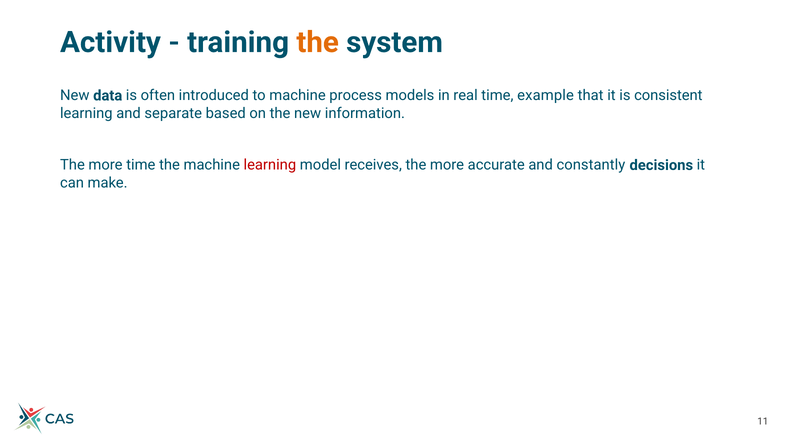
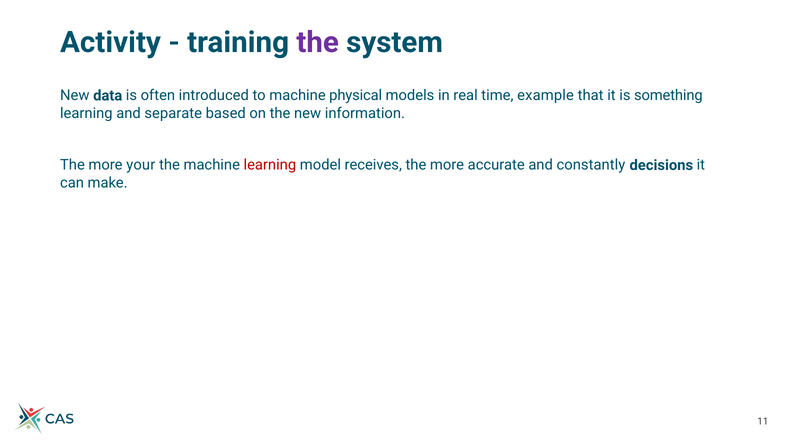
the colour: orange -> purple (318, 42)
process: process -> physical (356, 96)
consistent: consistent -> something (668, 96)
more time: time -> your (141, 165)
